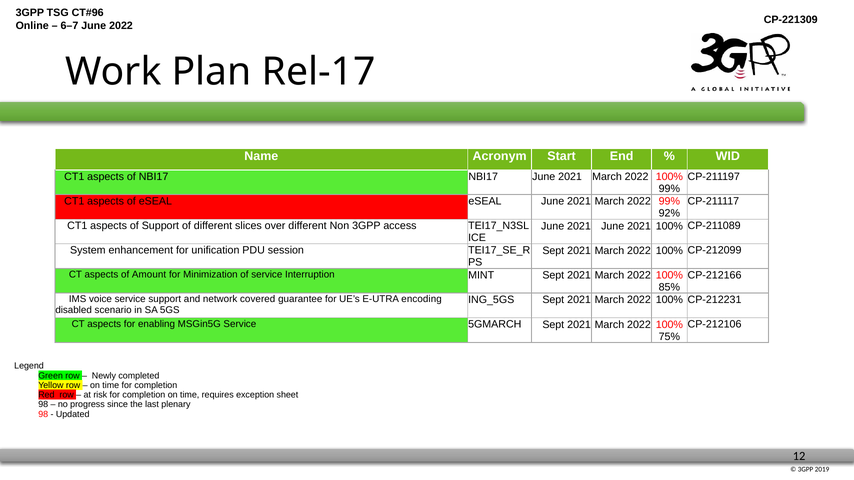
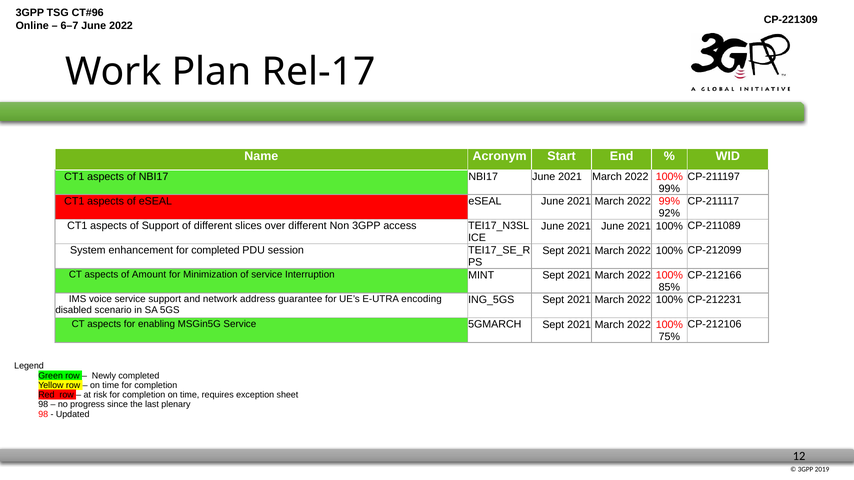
for unification: unification -> completed (215, 251)
covered: covered -> address (258, 299)
